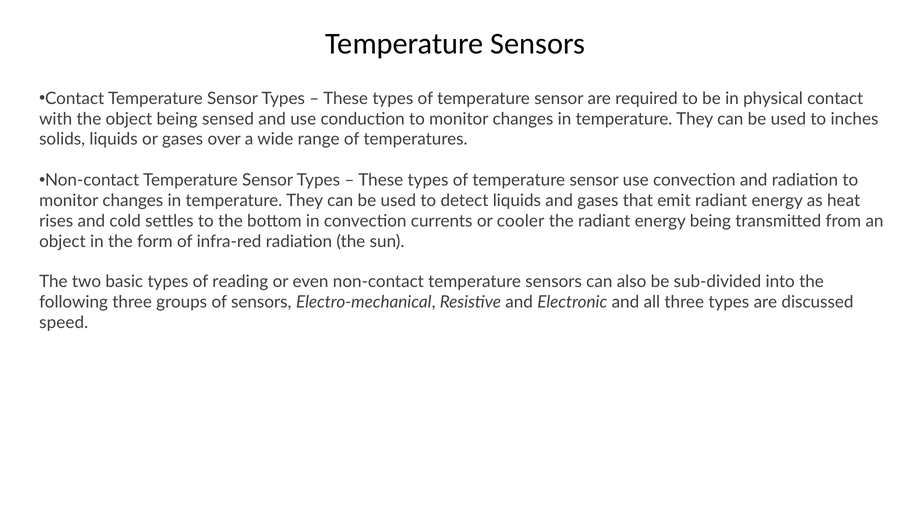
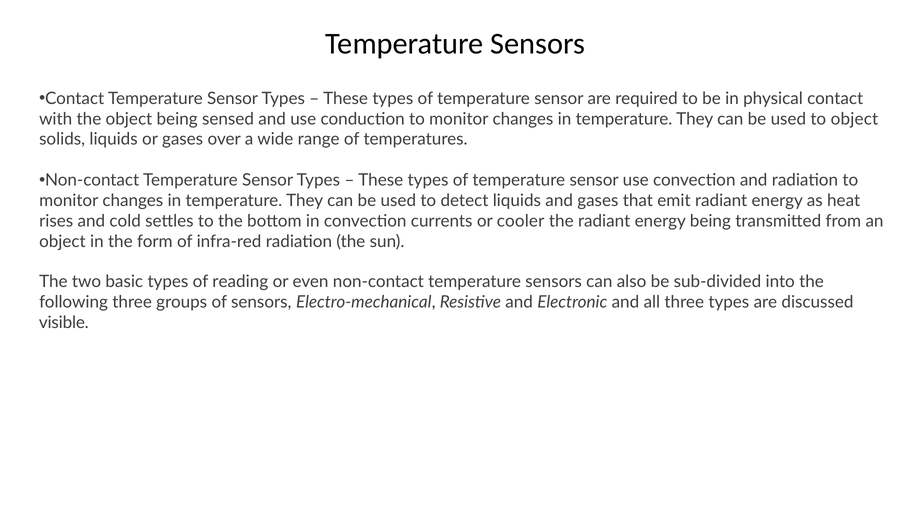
to inches: inches -> object (854, 119)
speed: speed -> visible (64, 323)
